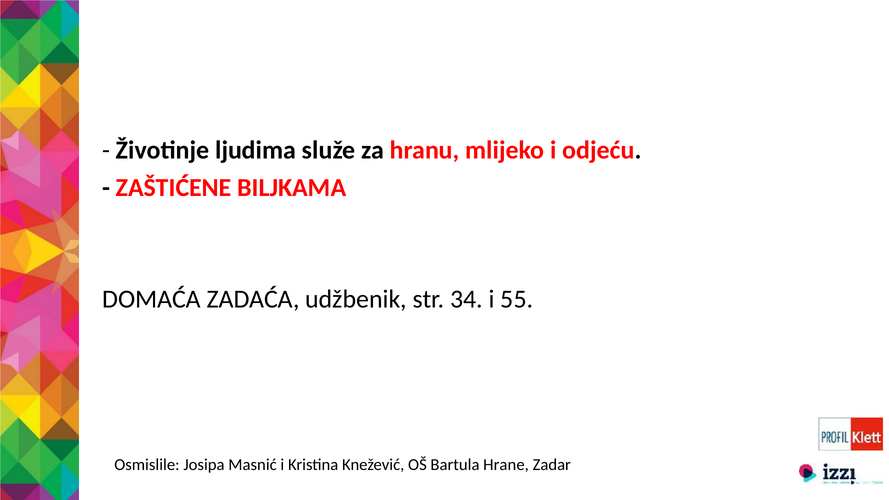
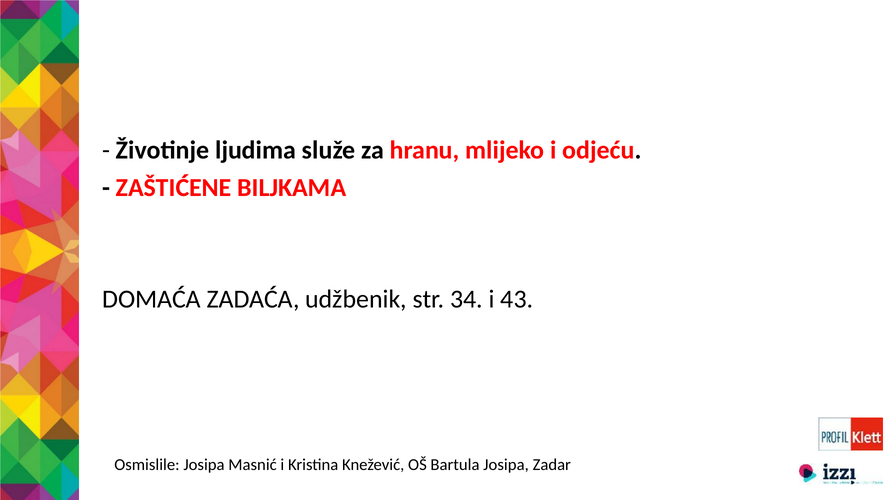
55: 55 -> 43 (517, 299)
Bartula Hrane: Hrane -> Josipa (506, 465)
